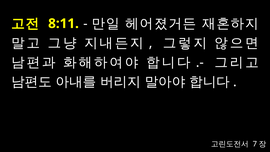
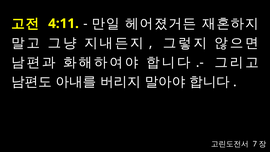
8:11: 8:11 -> 4:11 (63, 24)
